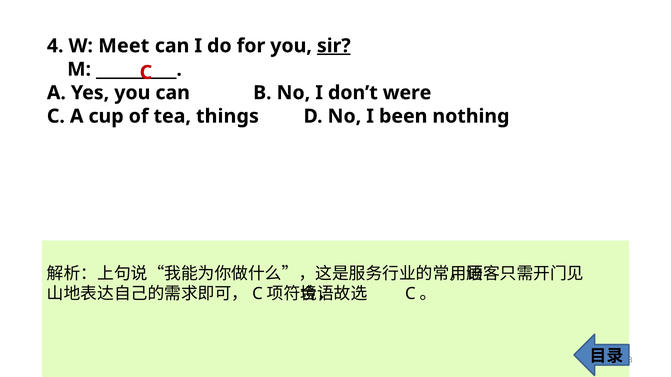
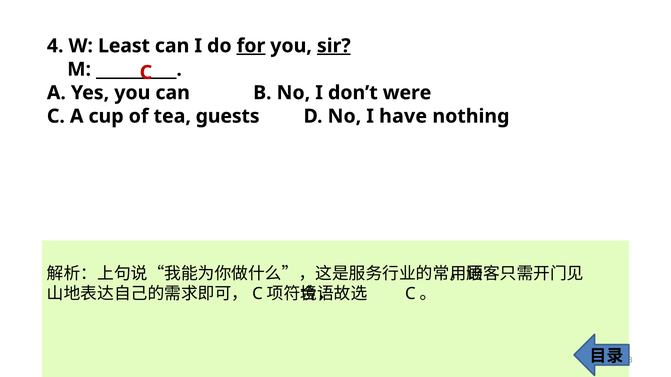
Meet: Meet -> Least (124, 46)
for underline: none -> present (251, 46)
things: things -> guests (228, 116)
been: been -> have (403, 116)
